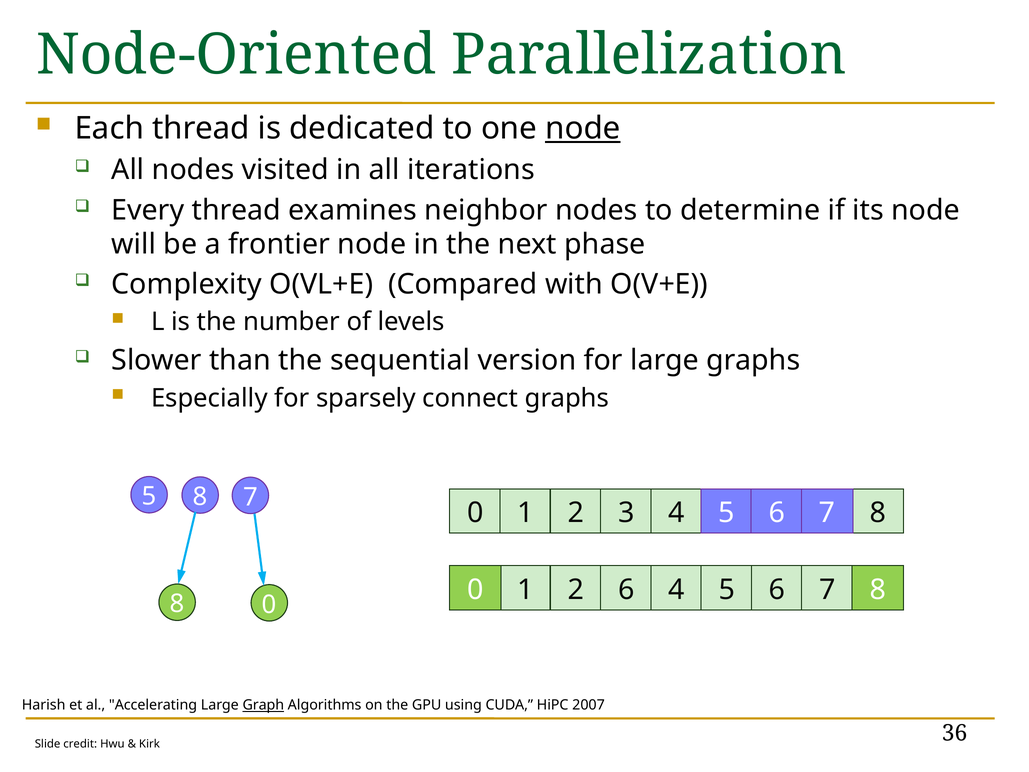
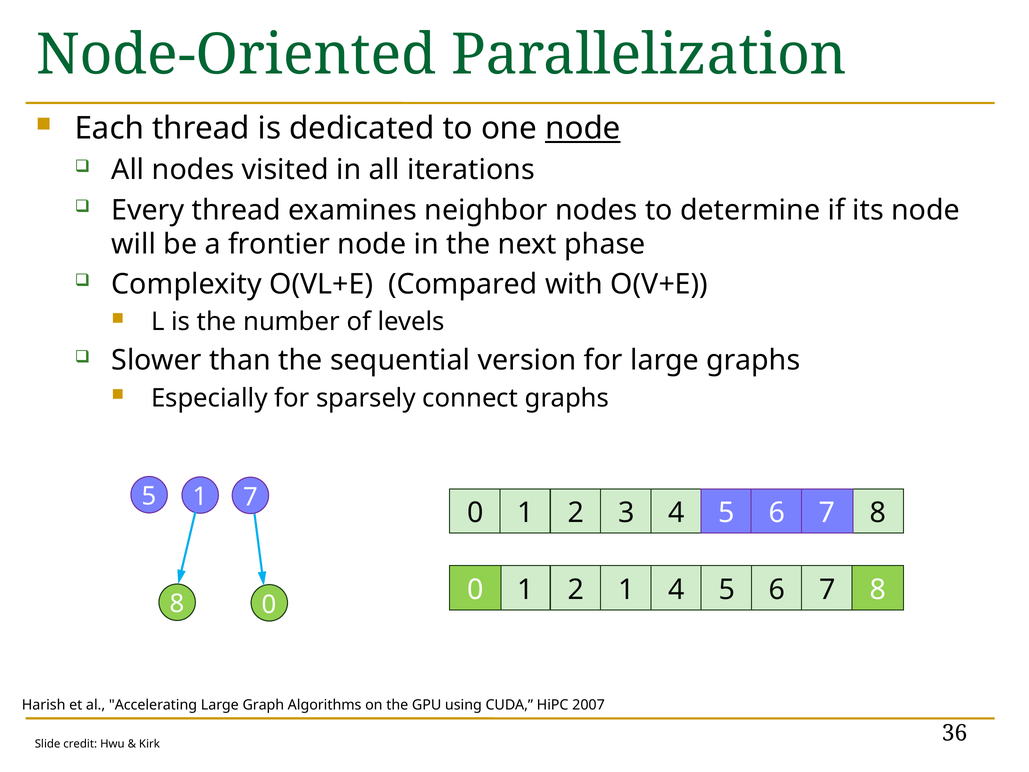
5 8: 8 -> 1 (200, 497)
2 6: 6 -> 1 (626, 590)
Graph underline: present -> none (263, 705)
